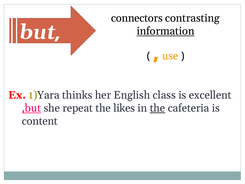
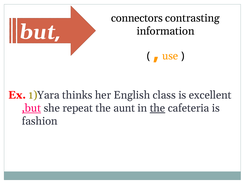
information underline: present -> none (166, 31)
likes: likes -> aunt (124, 108)
content: content -> fashion (40, 121)
